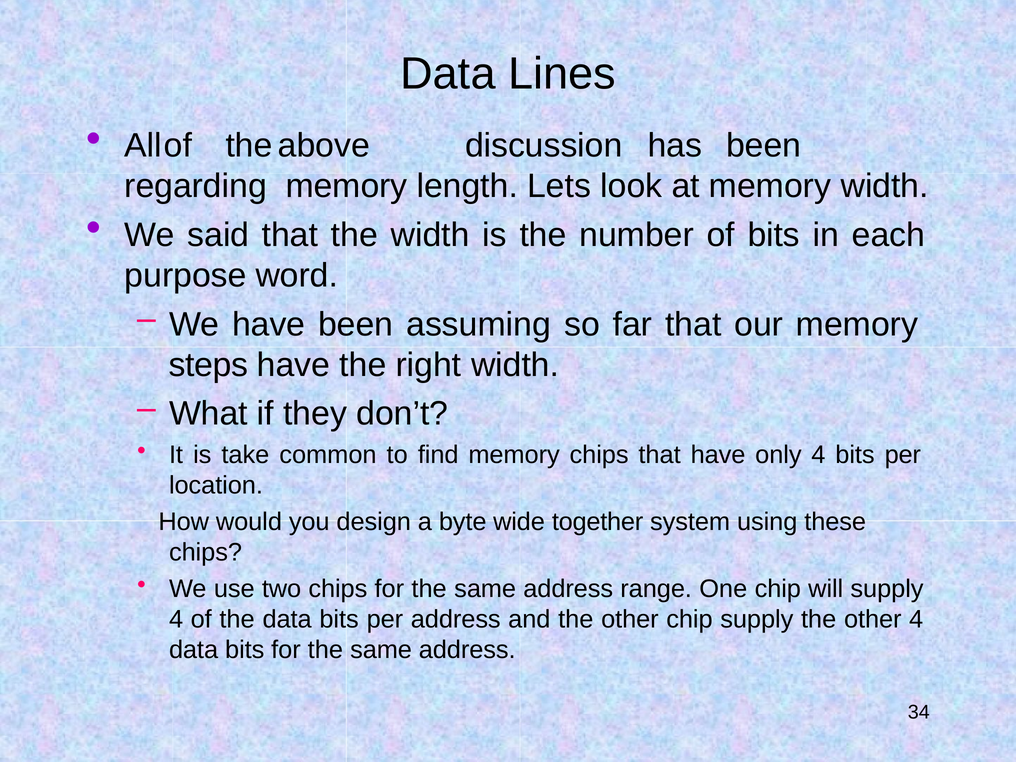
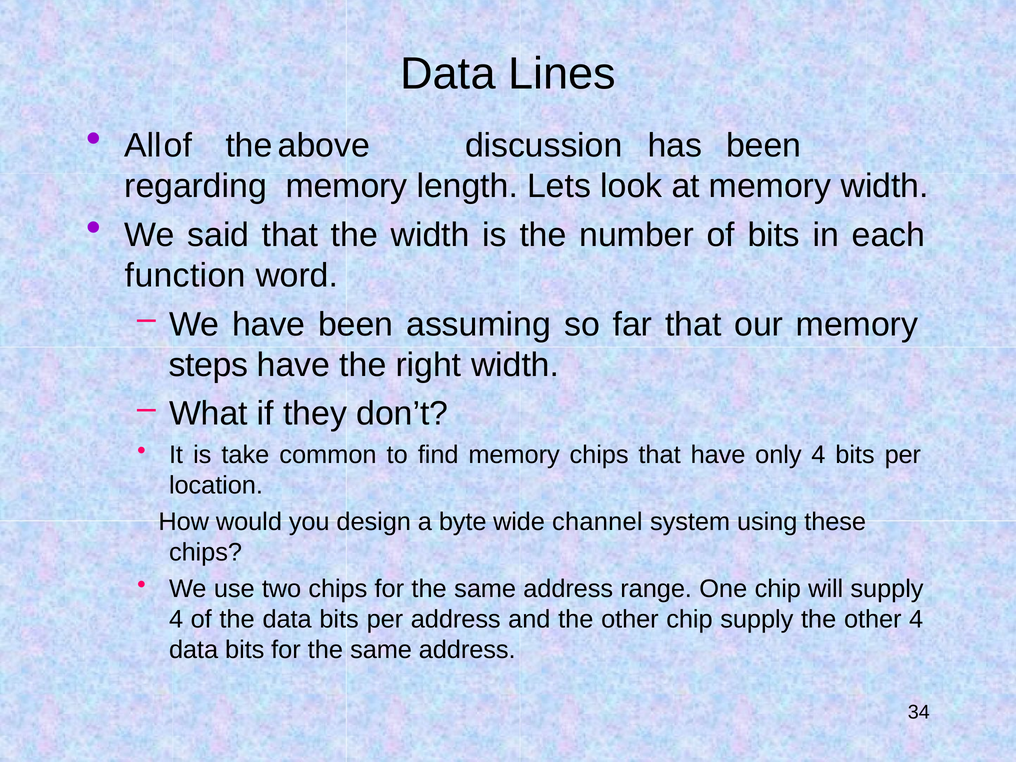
purpose: purpose -> function (185, 276)
together: together -> channel (597, 522)
